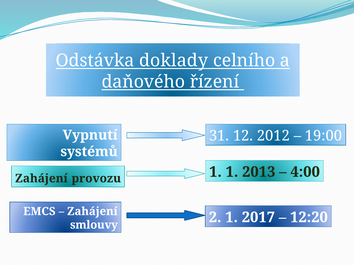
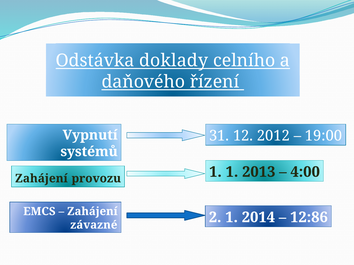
smlouvy: smlouvy -> závazné (94, 225)
2017: 2017 -> 2014 (258, 218)
12:20: 12:20 -> 12:86 (309, 218)
